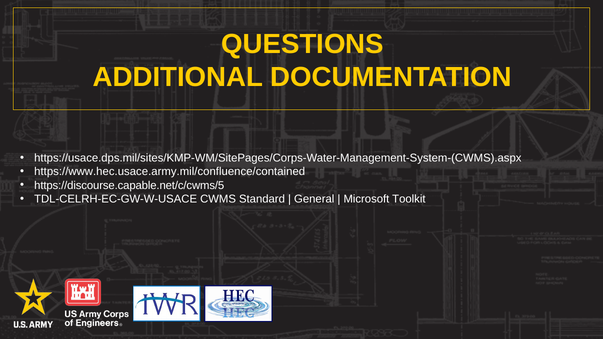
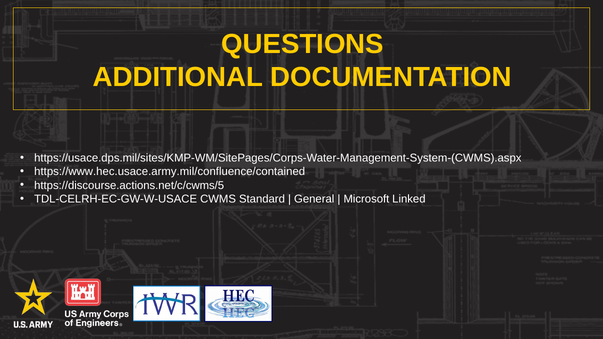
https://discourse.capable.net/c/cwms/5: https://discourse.capable.net/c/cwms/5 -> https://discourse.actions.net/c/cwms/5 (129, 185)
Toolkit: Toolkit -> Linked (409, 199)
